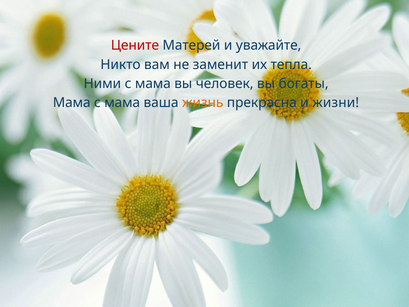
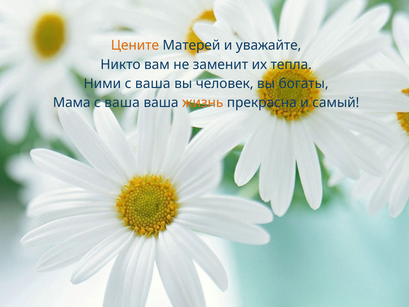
Цените colour: red -> orange (135, 45)
мама: мама -> ваша (153, 84)
мама: мама -> ваша (122, 103)
жизни: жизни -> самый (336, 103)
